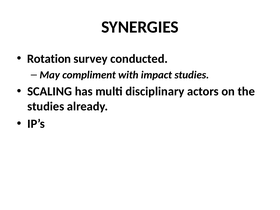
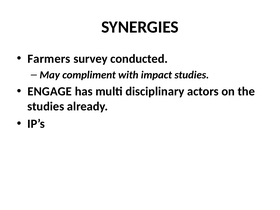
Rotation: Rotation -> Farmers (49, 59)
SCALING: SCALING -> ENGAGE (50, 91)
